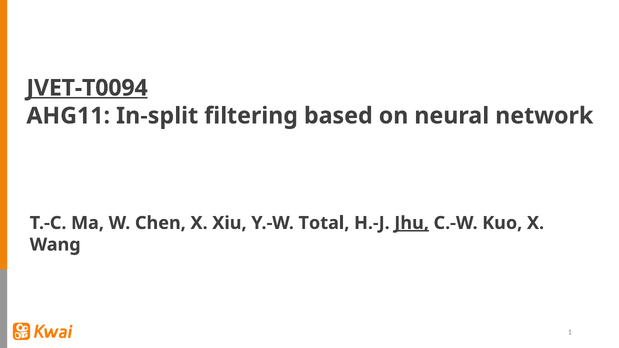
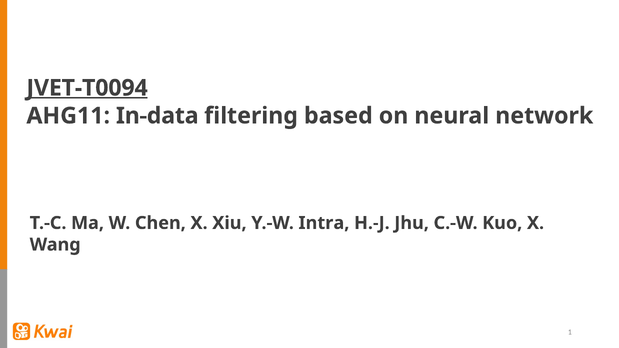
In-split: In-split -> In-data (157, 116)
Total: Total -> Intra (324, 223)
Jhu underline: present -> none (412, 223)
